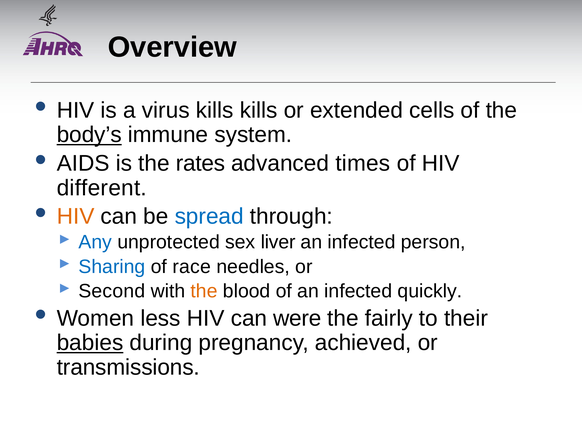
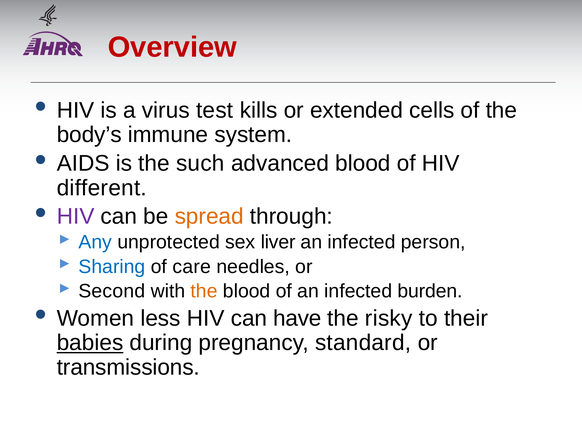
Overview colour: black -> red (172, 47)
virus kills: kills -> test (215, 110)
body’s underline: present -> none (89, 135)
rates: rates -> such (200, 163)
advanced times: times -> blood (363, 163)
HIV colour: orange -> purple (76, 216)
spread colour: blue -> orange (209, 216)
race: race -> care (192, 266)
quickly: quickly -> burden (430, 291)
were: were -> have (297, 318)
fairly: fairly -> risky (389, 318)
achieved: achieved -> standard (363, 342)
